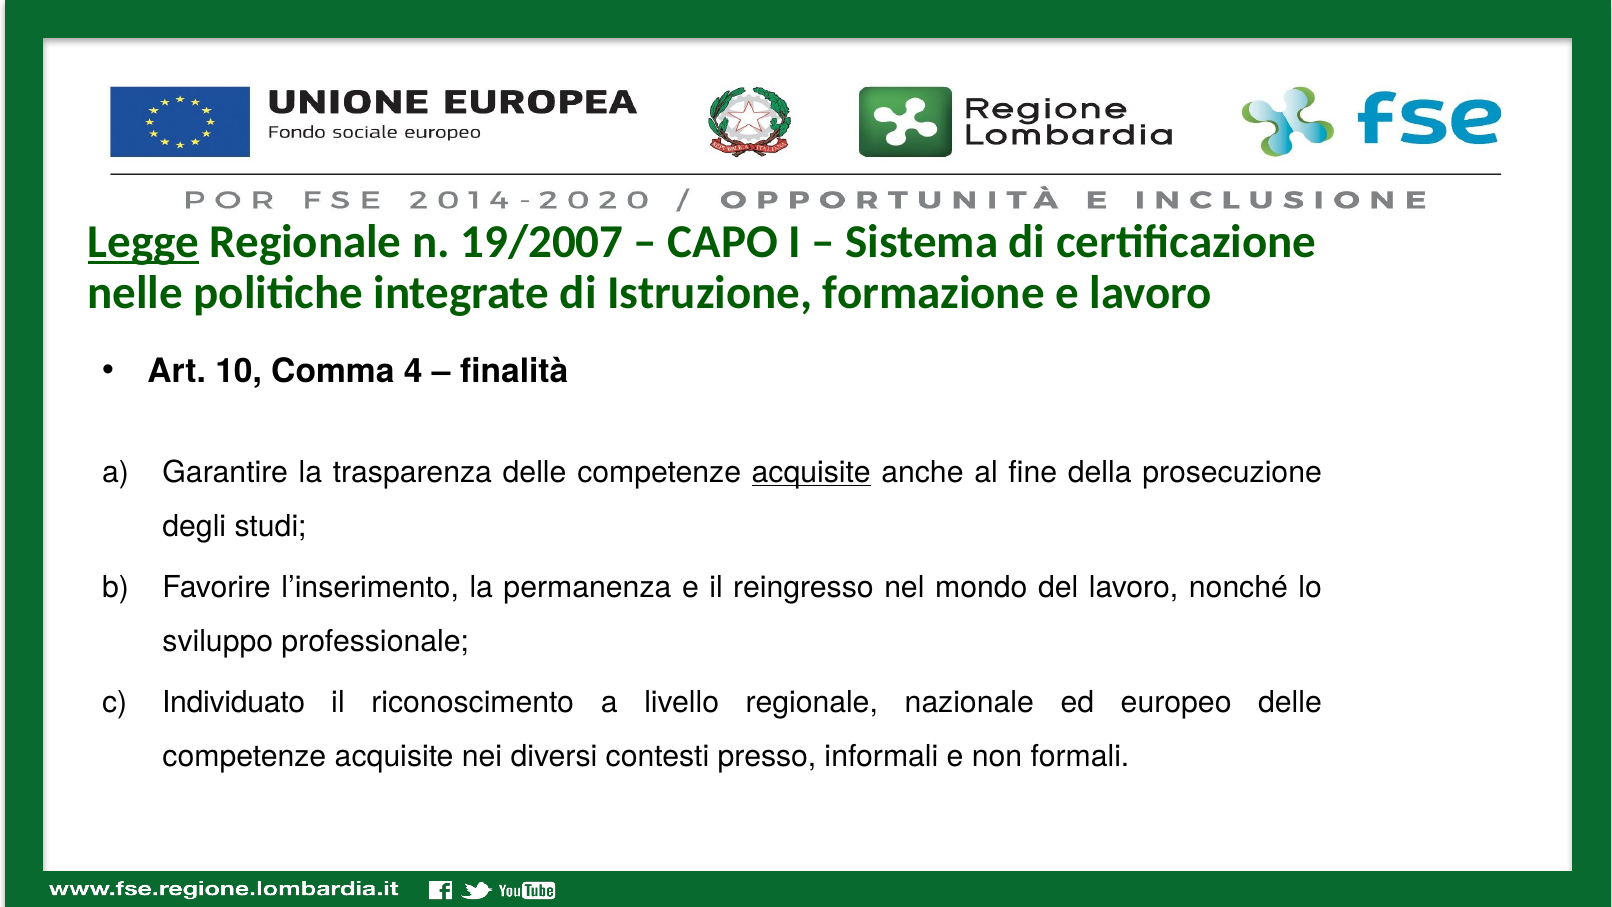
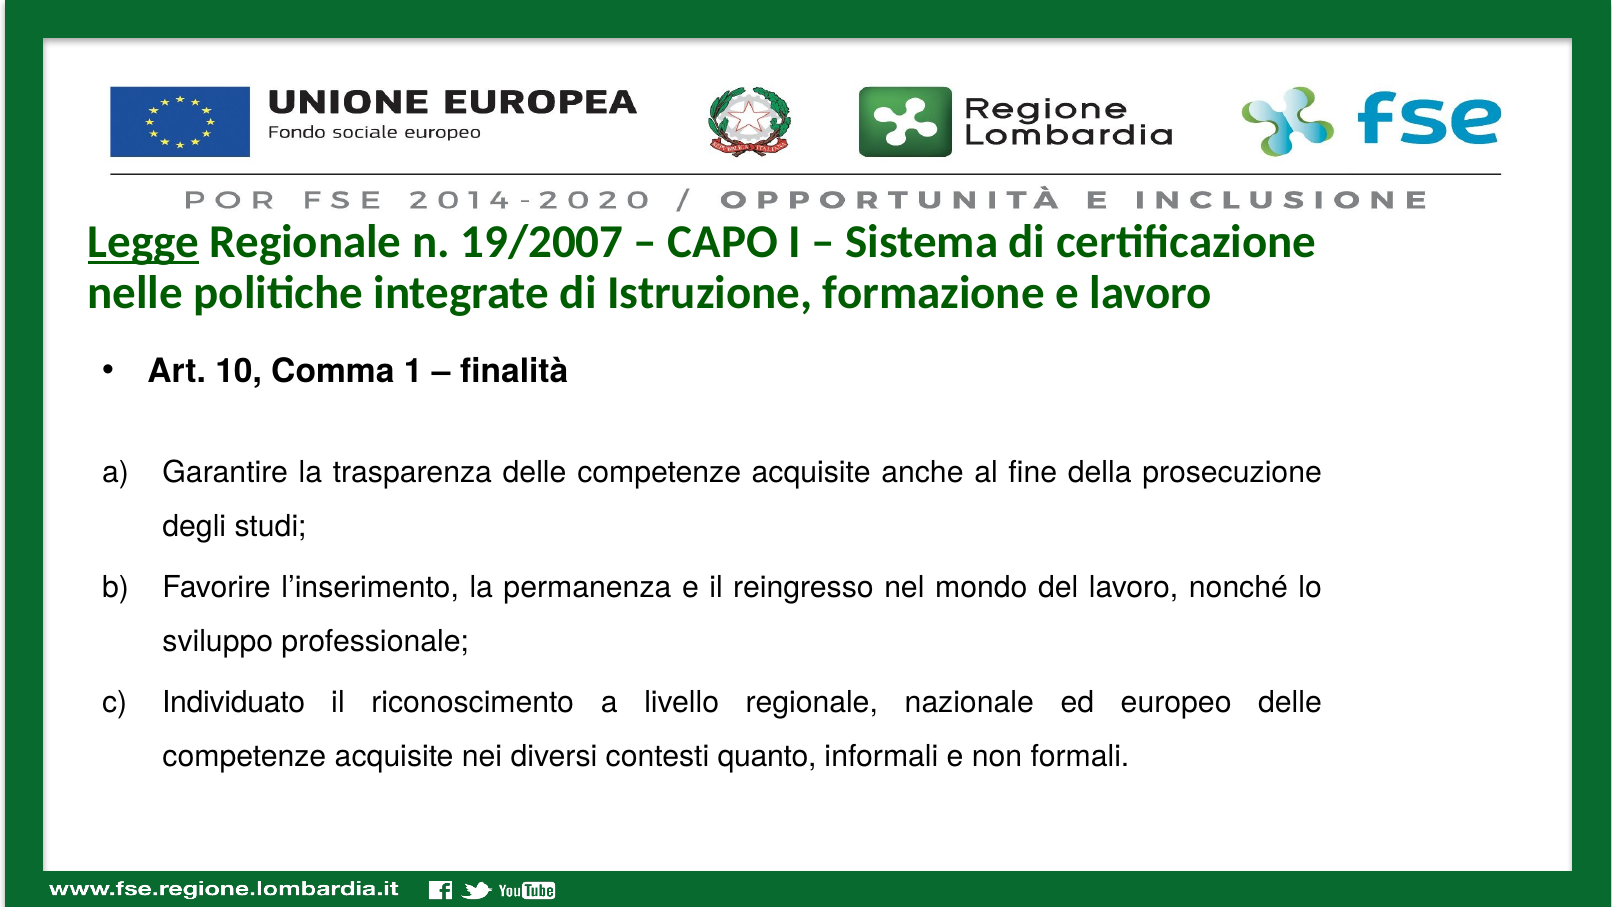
4: 4 -> 1 (413, 372)
acquisite underline: present -> none (811, 472)
presso: presso -> quanto (767, 756)
